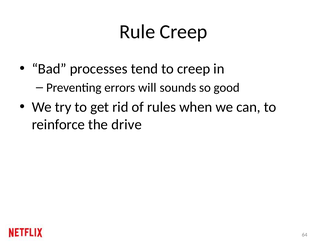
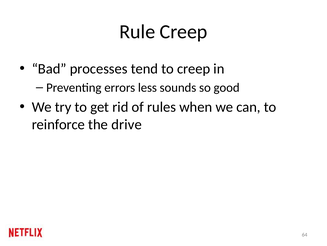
will: will -> less (147, 87)
